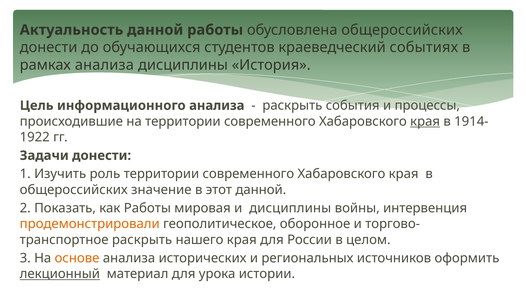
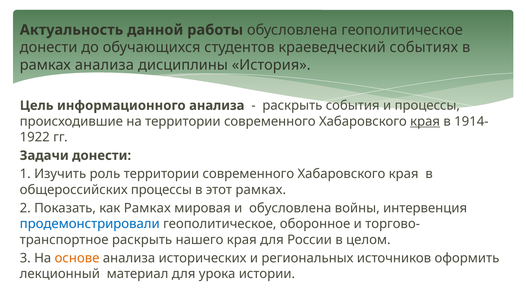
обусловлена общероссийских: общероссийских -> геополитическое (402, 30)
общероссийских значение: значение -> процессы (161, 190)
этот данной: данной -> рамках (261, 190)
как Работы: Работы -> Рамках (147, 208)
и дисциплины: дисциплины -> обусловлена (290, 208)
продемонстрировали colour: orange -> blue (90, 224)
лекционный underline: present -> none (60, 274)
